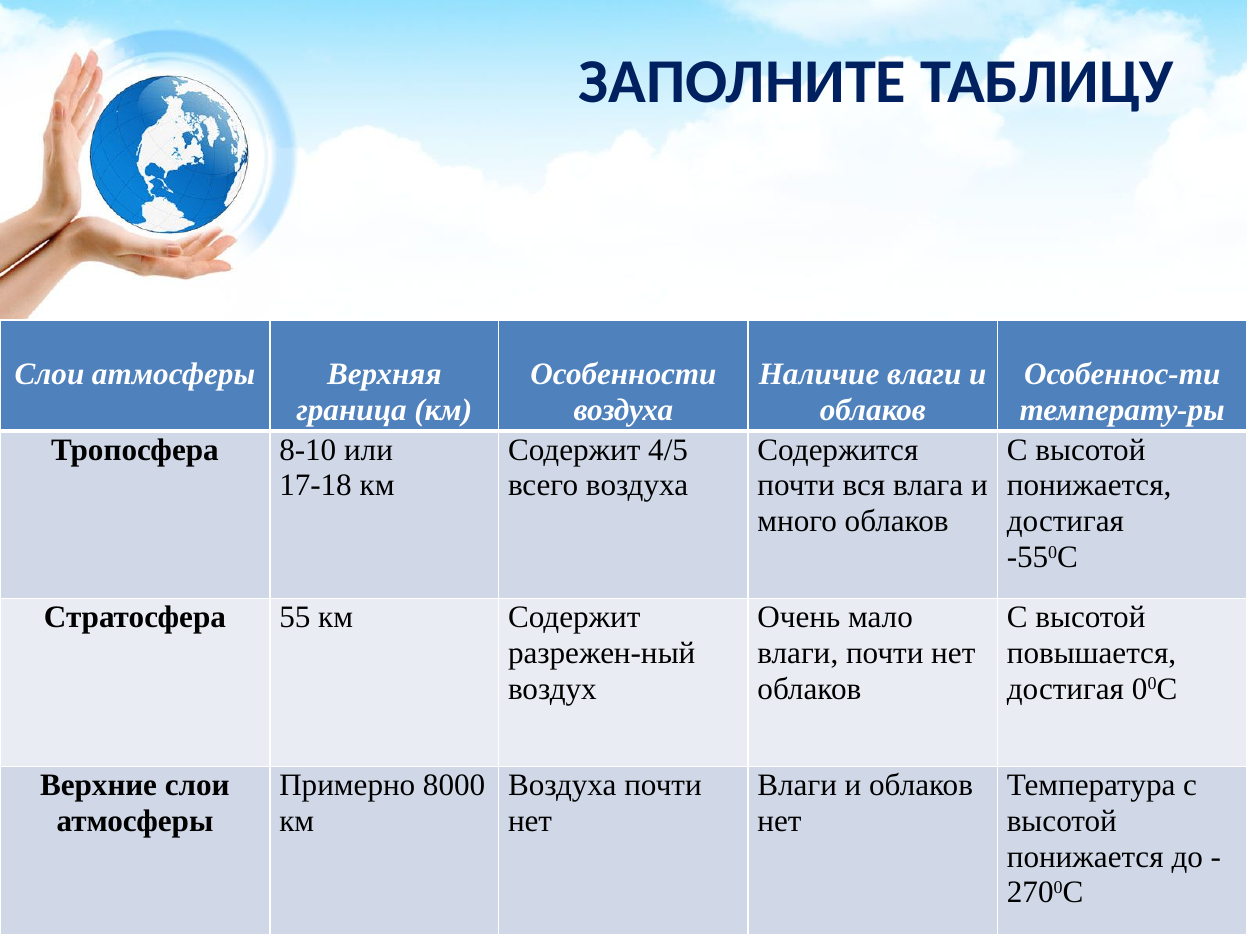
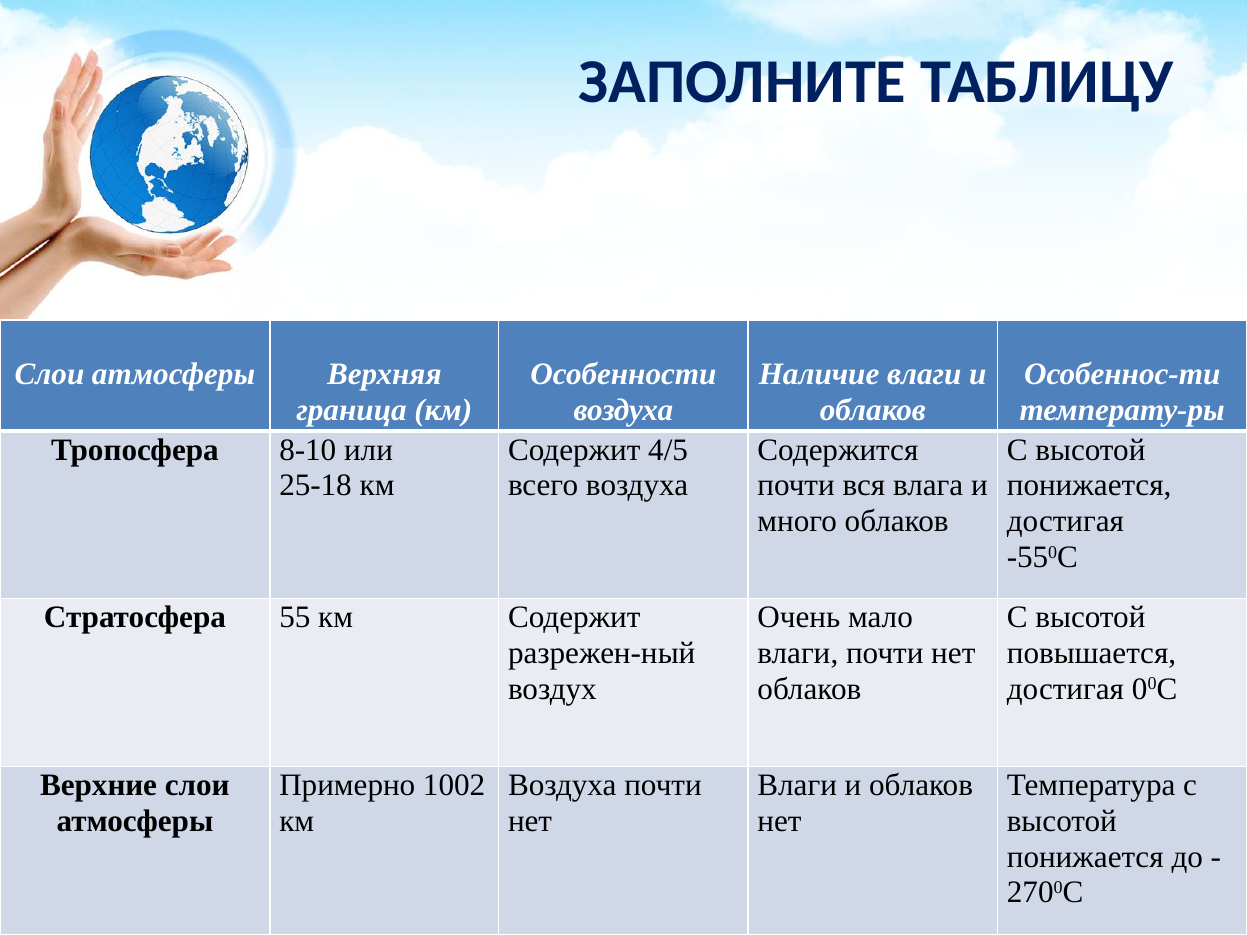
17-18: 17-18 -> 25-18 (316, 486)
8000: 8000 -> 1002 (454, 786)
